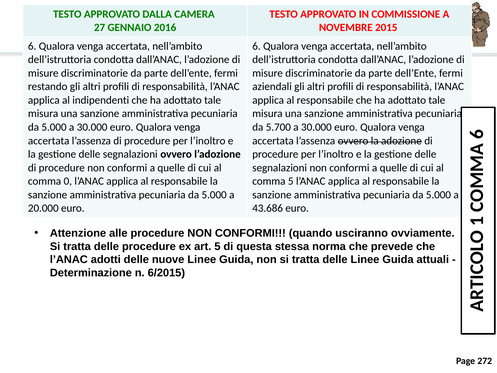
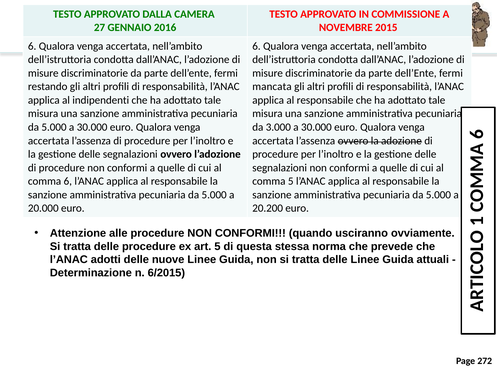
aziendali: aziendali -> mancata (272, 87)
5.700: 5.700 -> 3.000 (278, 127)
comma 0: 0 -> 6 (68, 181)
43.686: 43.686 -> 20.200 (268, 208)
